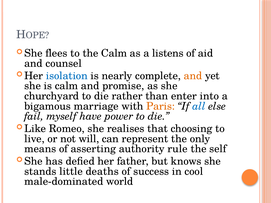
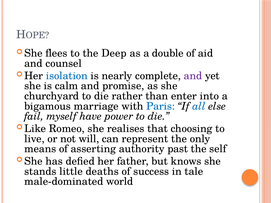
the Calm: Calm -> Deep (114, 53)
listens: listens -> double (168, 53)
and colour: orange -> purple (193, 76)
Paris colour: orange -> blue (161, 106)
rule: rule -> past (178, 149)
cool: cool -> tale (194, 172)
